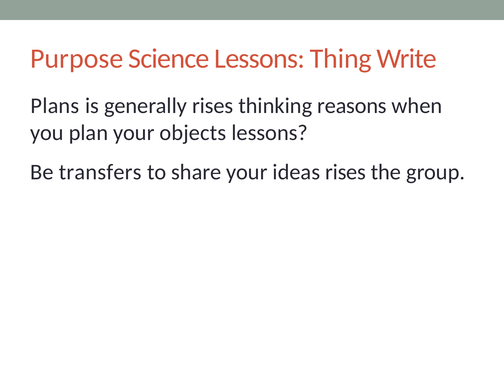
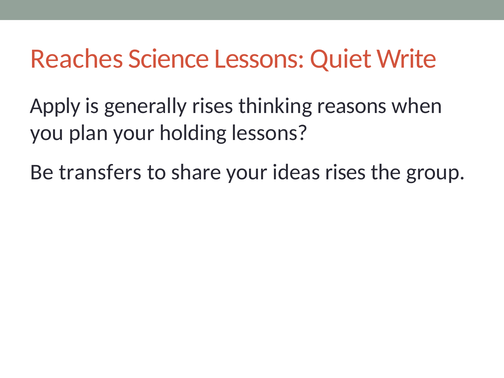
Purpose: Purpose -> Reaches (77, 59)
Thing: Thing -> Quiet (341, 59)
Plans: Plans -> Apply (55, 106)
objects: objects -> holding (193, 133)
